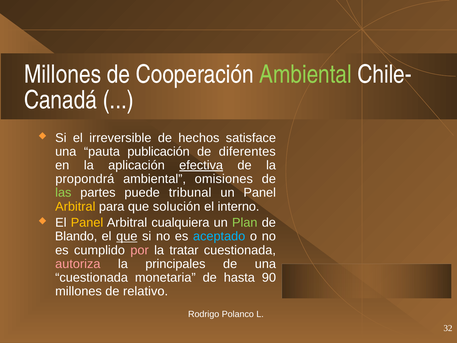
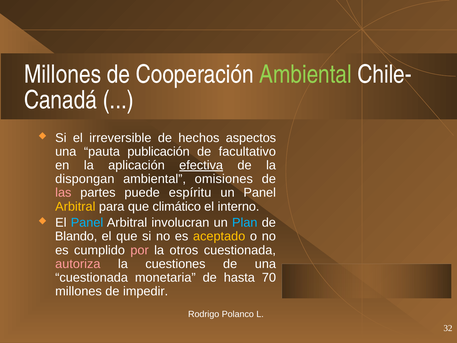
satisface: satisface -> aspectos (251, 138)
diferentes: diferentes -> facultativo (247, 151)
propondrá: propondrá -> dispongan (85, 179)
las colour: light green -> pink (63, 193)
tribunal: tribunal -> espíritu (190, 193)
solución: solución -> climático (177, 206)
Panel colour: yellow -> light blue (87, 223)
cualquiera: cualquiera -> involucran (180, 223)
Plan colour: light green -> light blue (245, 223)
que underline: present -> none (127, 236)
aceptado colour: light blue -> yellow (219, 236)
tratar: tratar -> otros (184, 250)
principales: principales -> cuestiones (175, 264)
90: 90 -> 70 (269, 277)
relativo: relativo -> impedir (146, 291)
